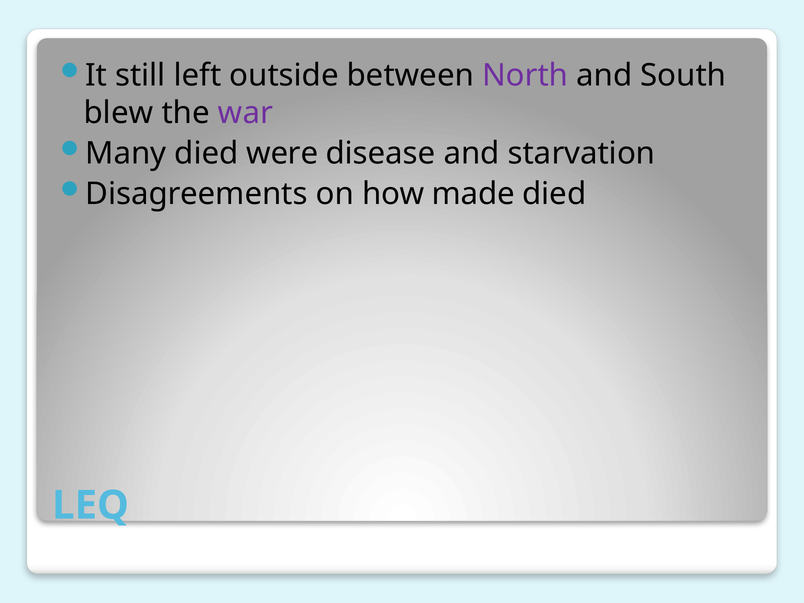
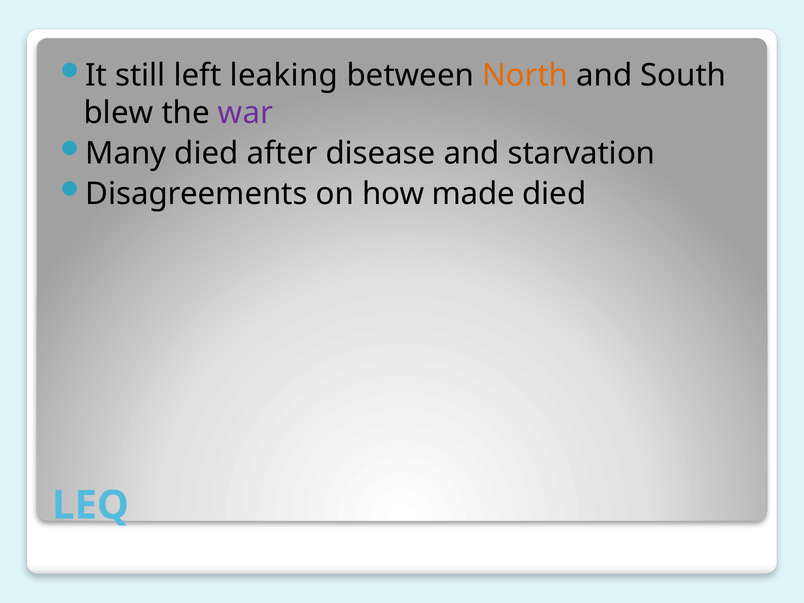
outside: outside -> leaking (284, 76)
North colour: purple -> orange (525, 76)
were: were -> after (282, 153)
